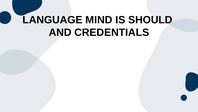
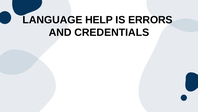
MIND: MIND -> HELP (99, 20)
SHOULD: SHOULD -> ERRORS (150, 20)
